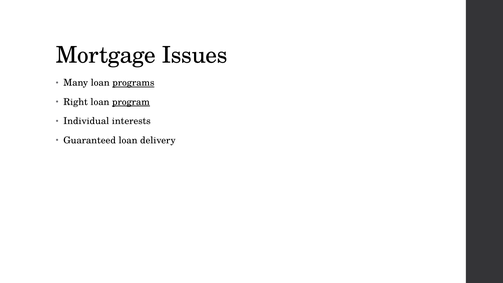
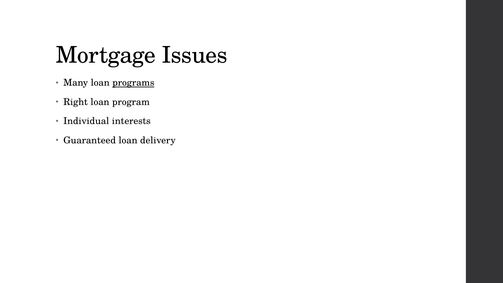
program underline: present -> none (131, 102)
